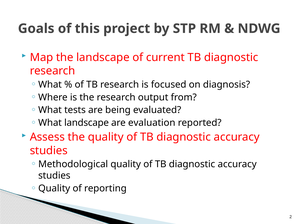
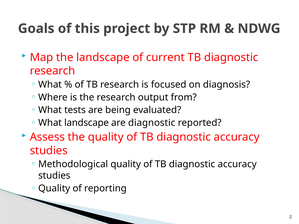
are evaluation: evaluation -> diagnostic (152, 123)
